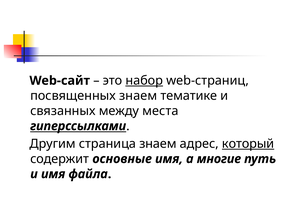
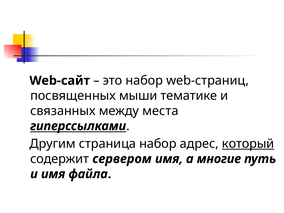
набор underline: present -> none (144, 81)
посвященных знаем: знаем -> мыши (138, 96)
страница знаем: знаем -> набор (158, 144)
основные: основные -> сервером (122, 159)
